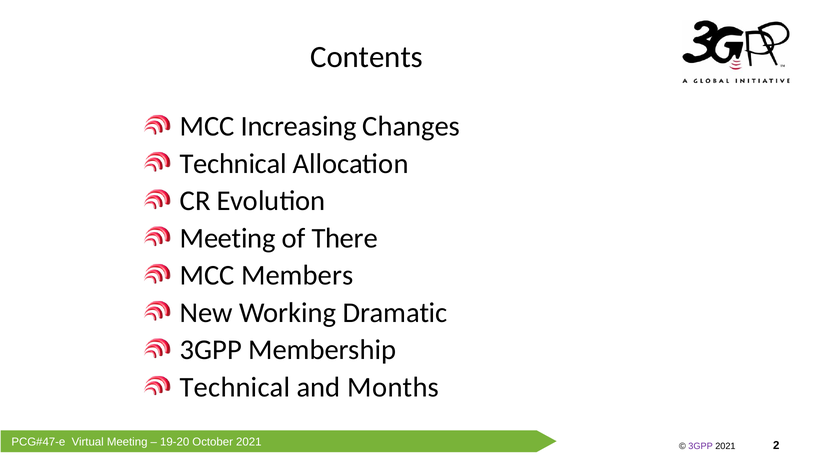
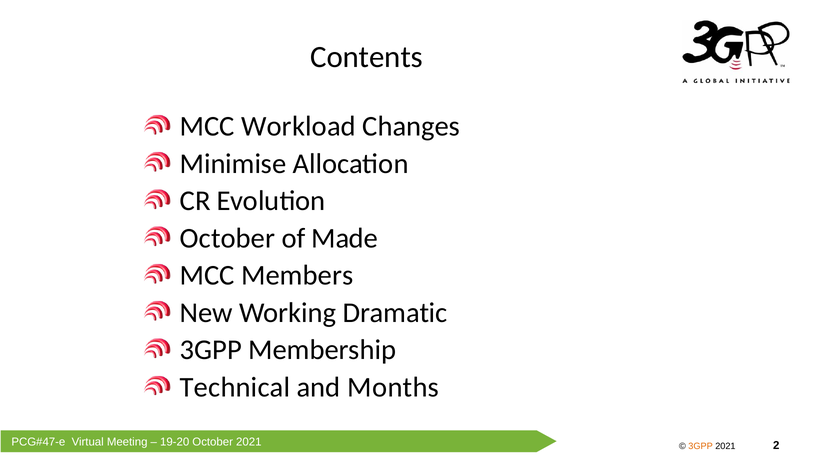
Increasing: Increasing -> Workload (299, 127)
Technical: Technical -> Minimise (233, 164)
Meeting: Meeting -> October (228, 239)
There: There -> Made (345, 239)
3GPP colour: purple -> orange (701, 447)
